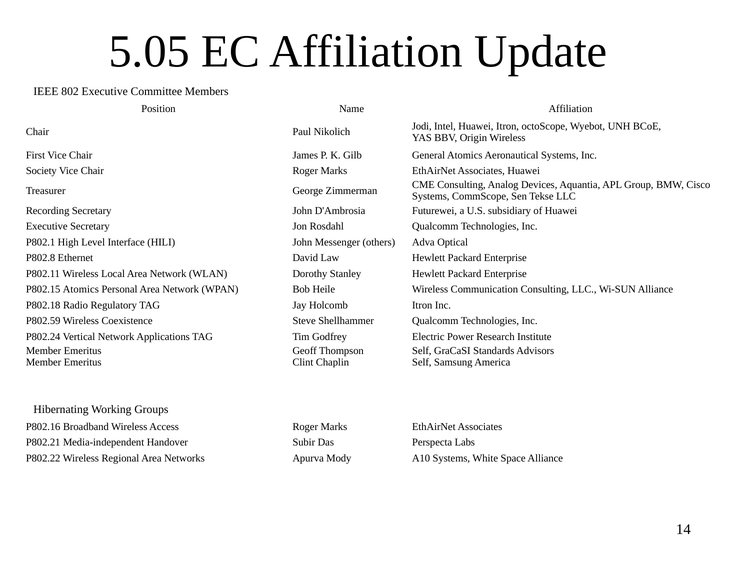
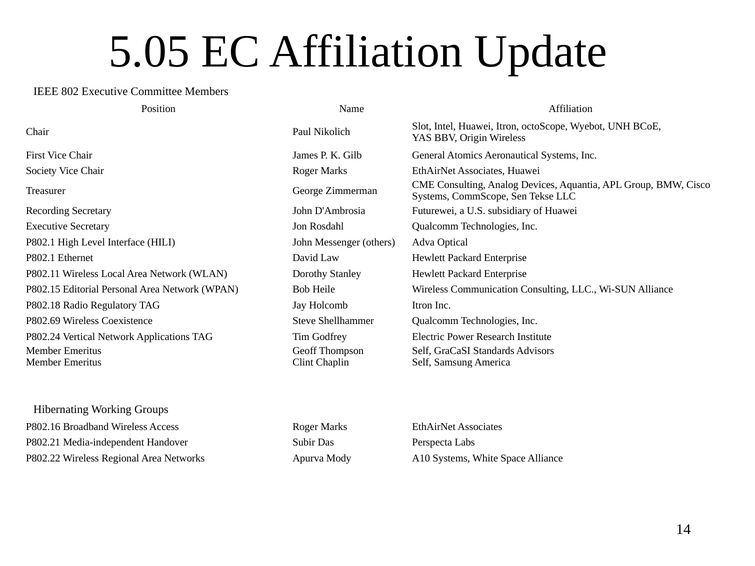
Jodi: Jodi -> Slot (422, 126)
P802.8: P802.8 -> P802.1 (41, 258)
P802.15 Atomics: Atomics -> Editorial (81, 290)
P802.59: P802.59 -> P802.69 (43, 321)
